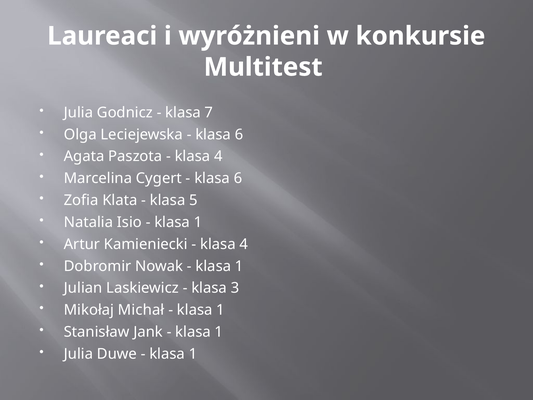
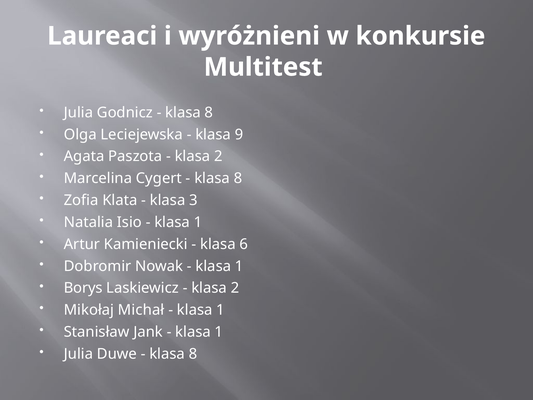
7: 7 -> 8 (209, 112)
6: 6 -> 9 (239, 134)
4: 4 -> 2 (218, 156)
6: 6 -> 8 (238, 178)
5: 5 -> 3 (193, 200)
4: 4 -> 6 (244, 244)
Julian: Julian -> Borys (83, 288)
3: 3 -> 2 (235, 288)
1: 1 -> 8 (193, 354)
